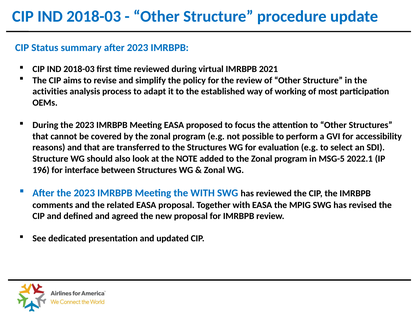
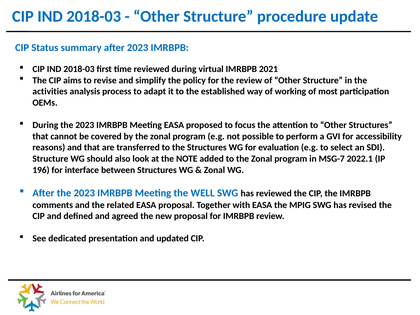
MSG-5: MSG-5 -> MSG-7 (332, 159)
the WITH: WITH -> WELL (203, 193)
